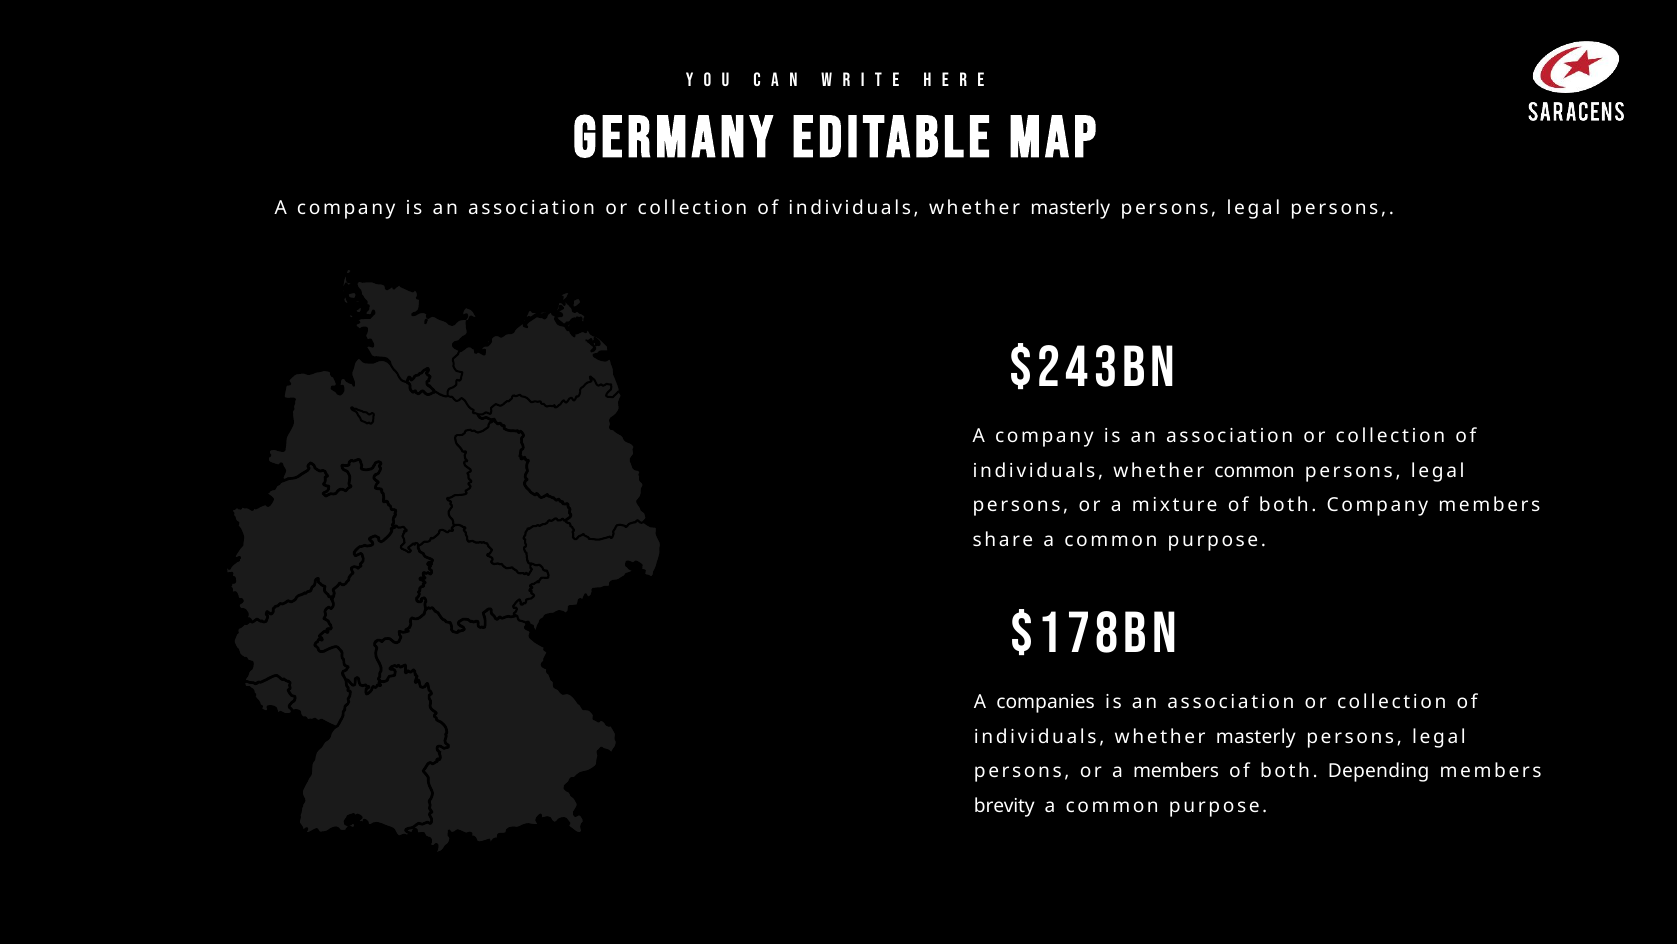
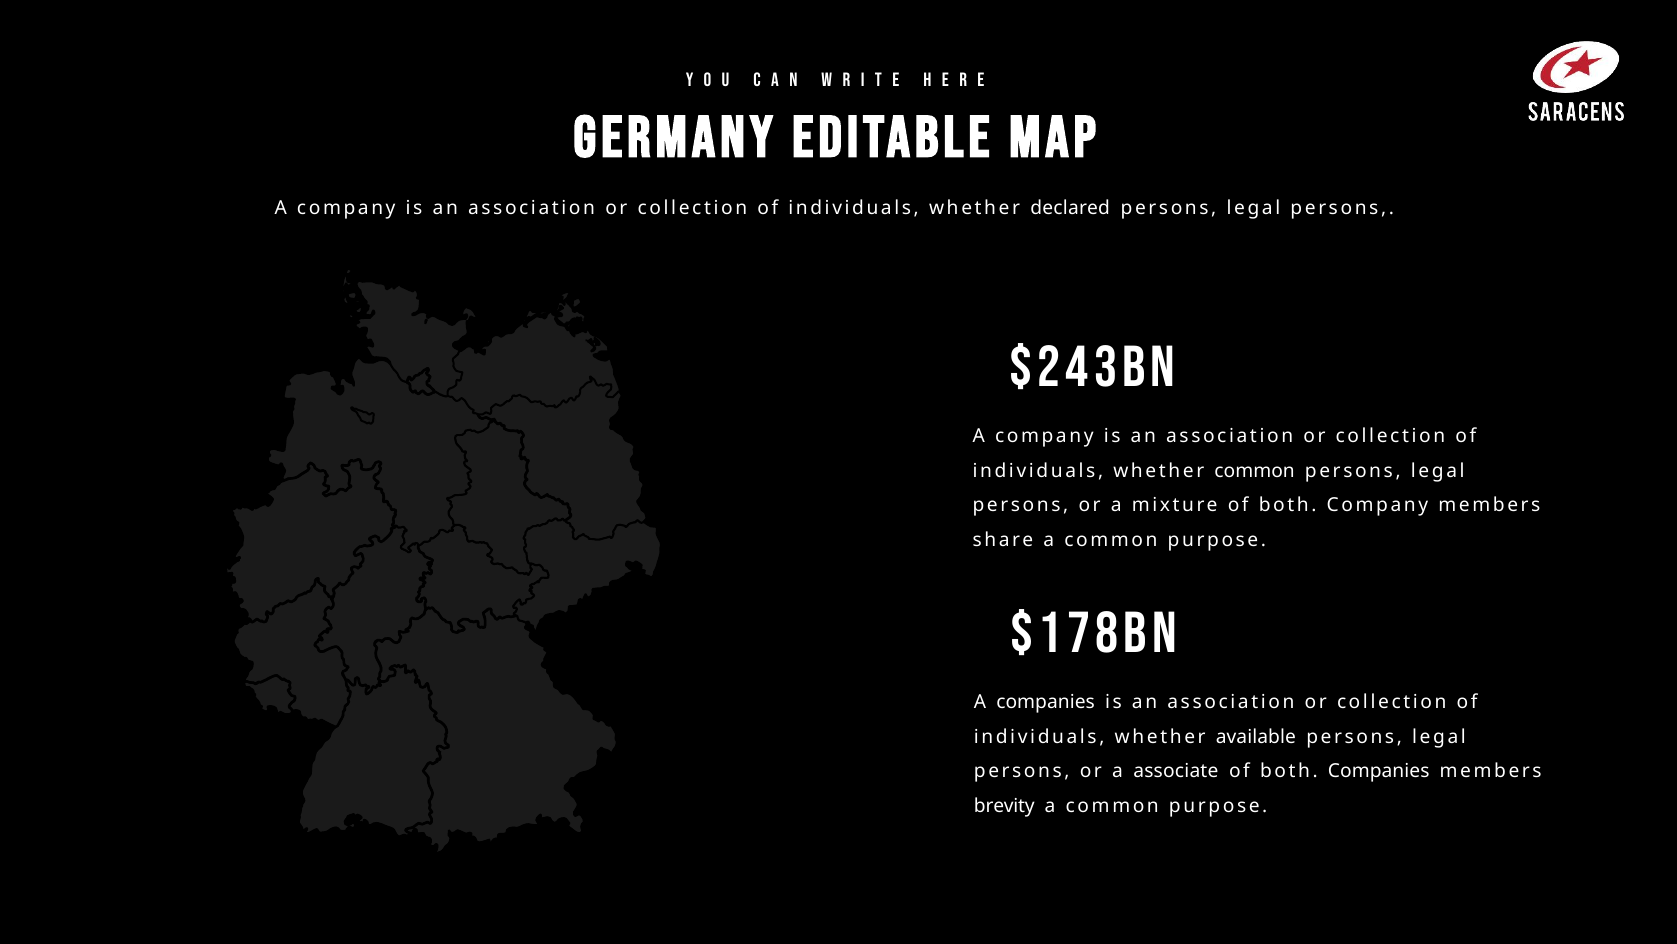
masterly: masterly -> declared (1070, 208)
masterly: masterly -> available (1256, 737)
a members: members -> associate (1176, 771)
both Depending: Depending -> Companies (1379, 771)
